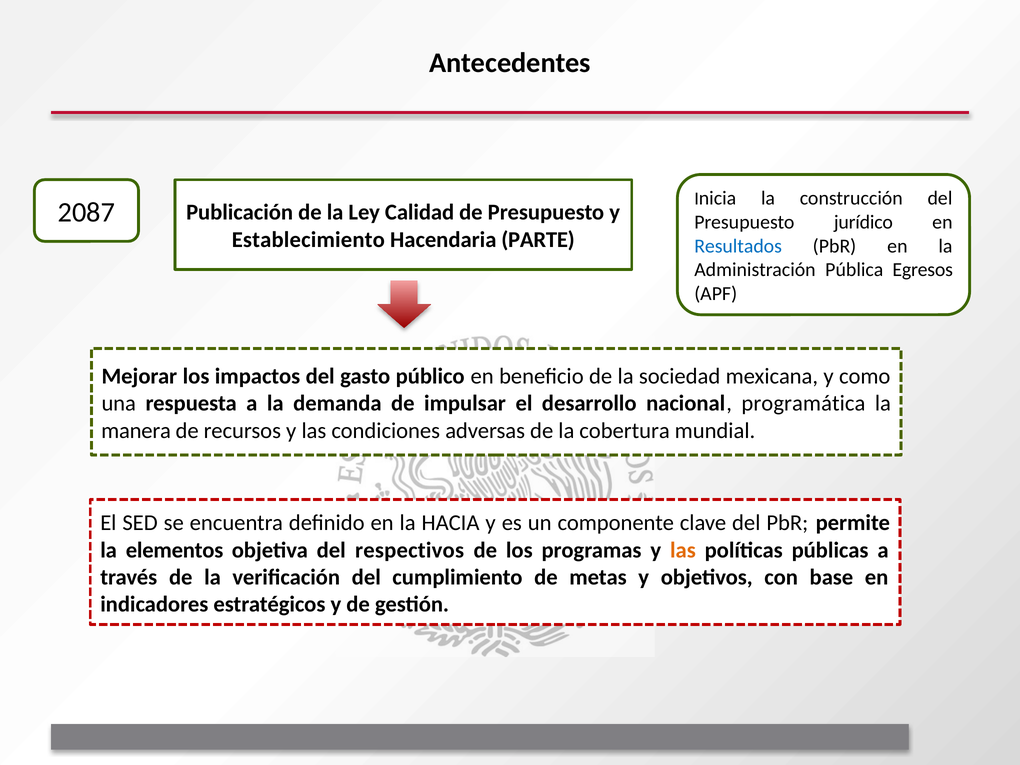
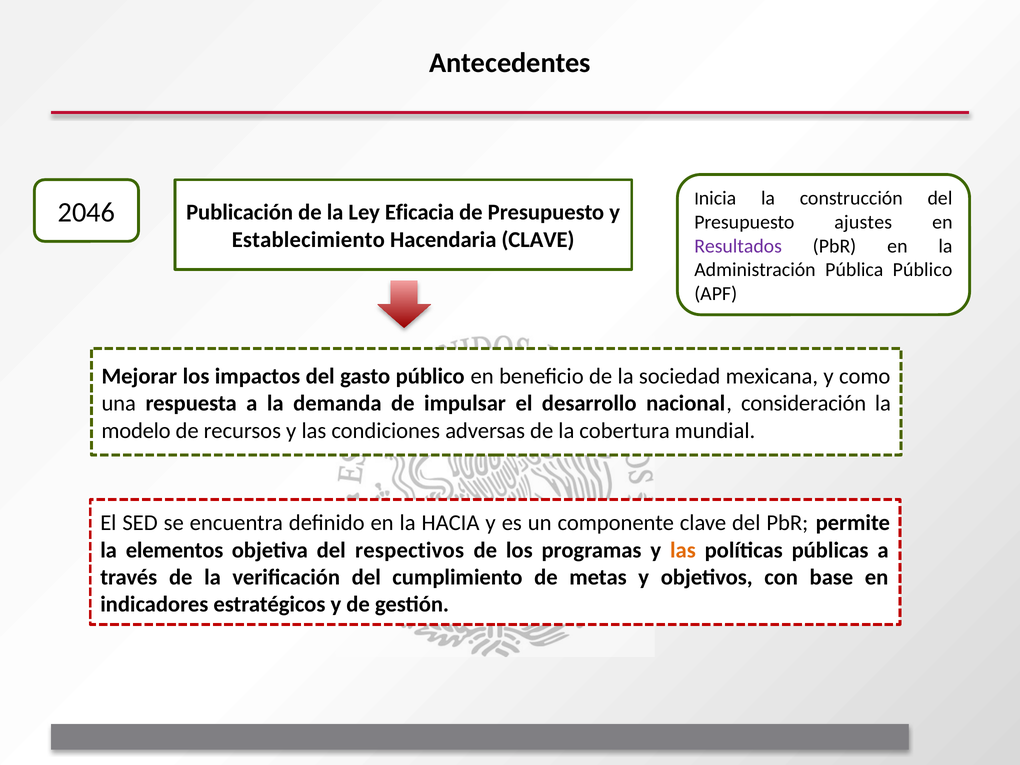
2087: 2087 -> 2046 (86, 212)
Calidad: Calidad -> Eficacia (420, 213)
jurídico: jurídico -> ajustes (863, 222)
Hacendaria PARTE: PARTE -> CLAVE (538, 240)
Resultados colour: blue -> purple (738, 246)
Pública Egresos: Egresos -> Público (923, 270)
programática: programática -> consideración (804, 403)
manera: manera -> modelo (136, 431)
